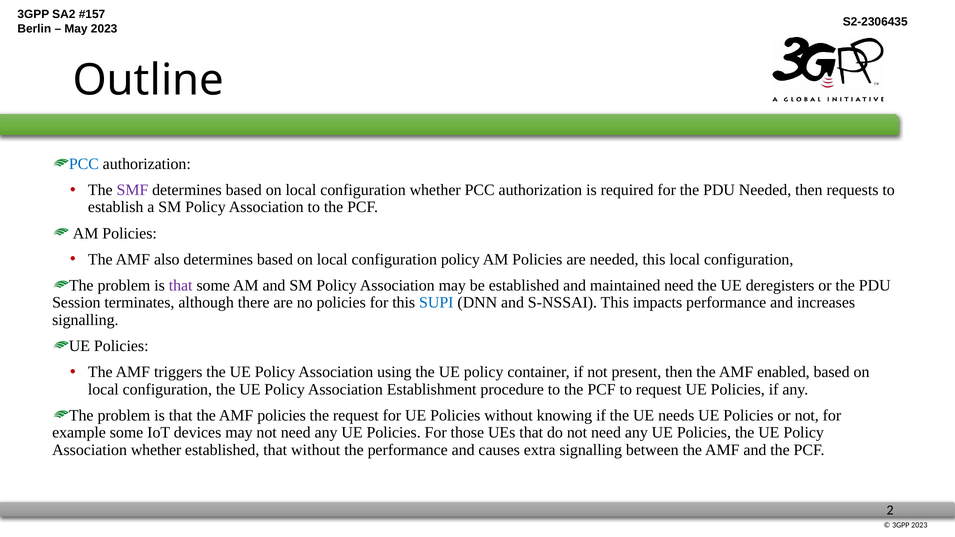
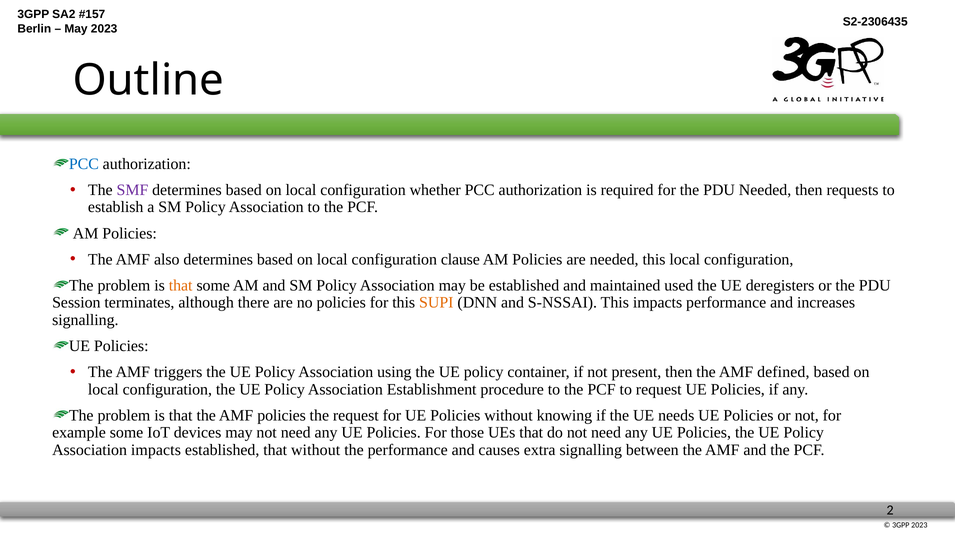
configuration policy: policy -> clause (460, 260)
that colour: purple -> orange (181, 286)
maintained need: need -> used (679, 286)
SUPI colour: blue -> orange (436, 303)
enabled: enabled -> defined (783, 372)
Association whether: whether -> impacts (156, 450)
